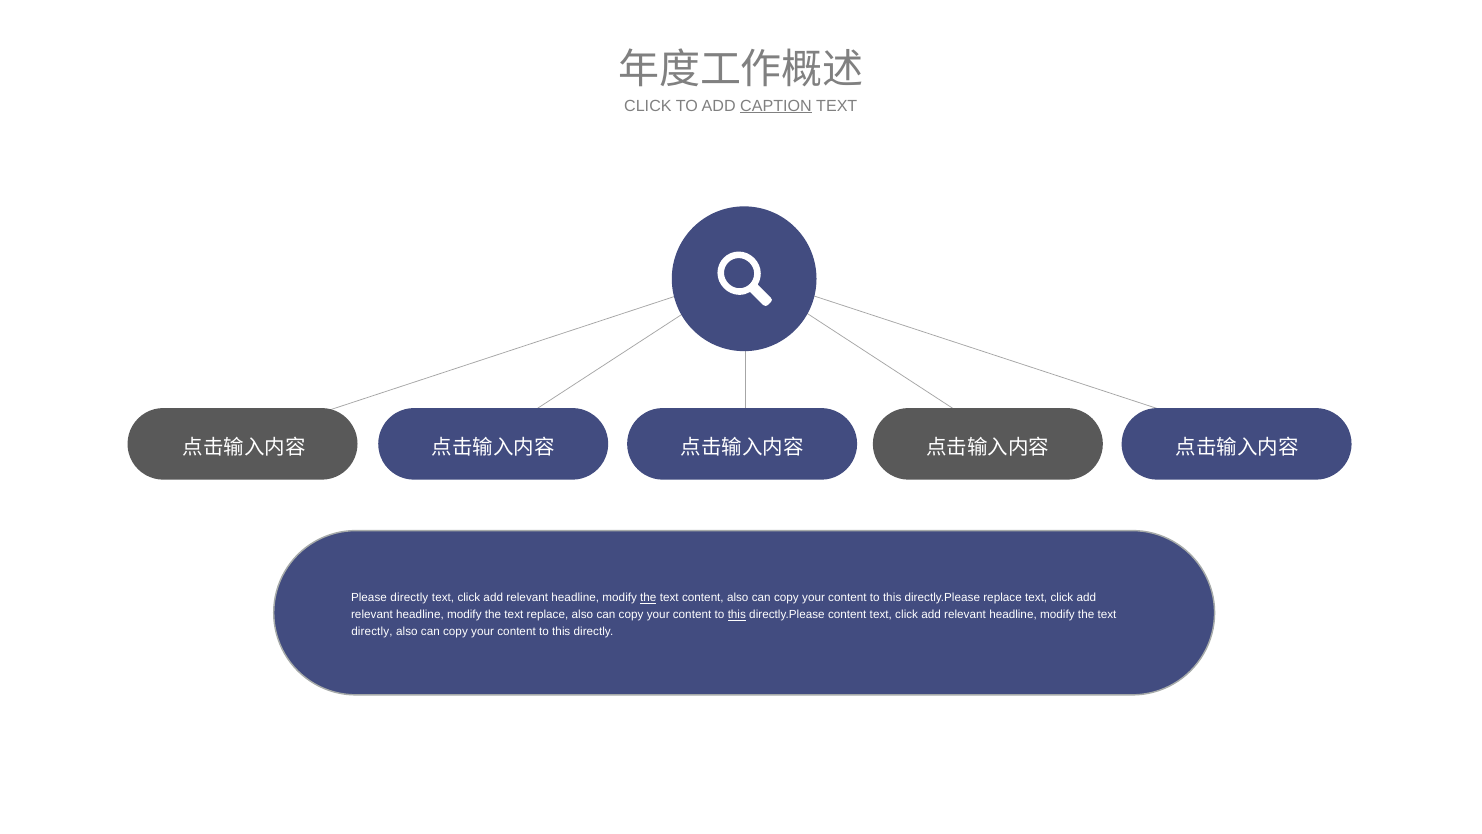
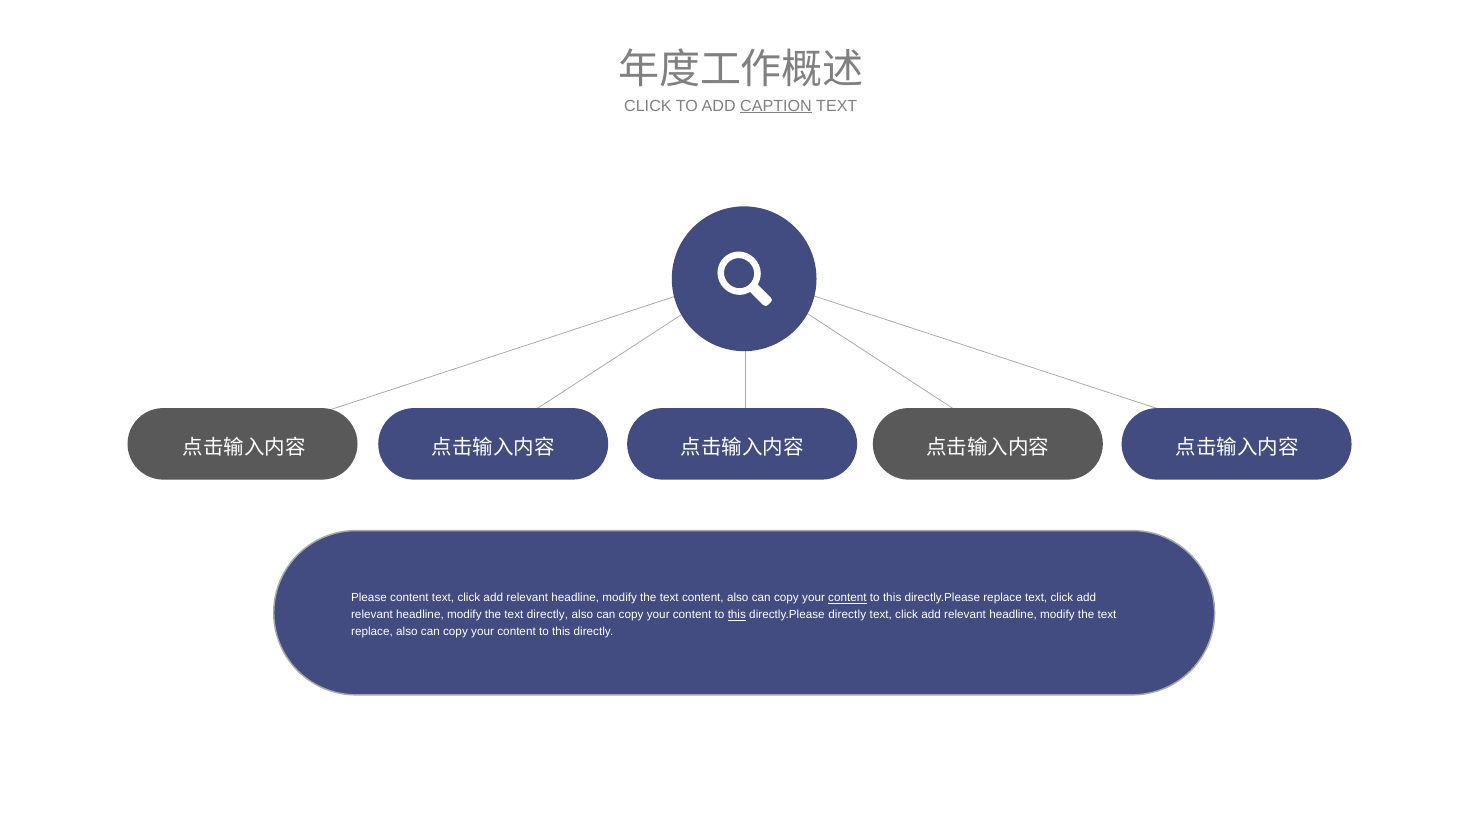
Please directly: directly -> content (409, 598)
the underline: present -> none (648, 598)
content underline: none -> present (847, 598)
text replace: replace -> directly (547, 615)
directly.Please content: content -> directly (847, 615)
directly: directly -> replace (372, 631)
